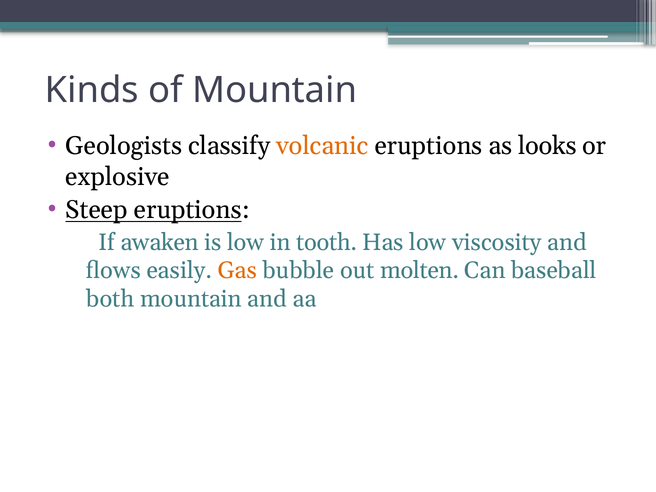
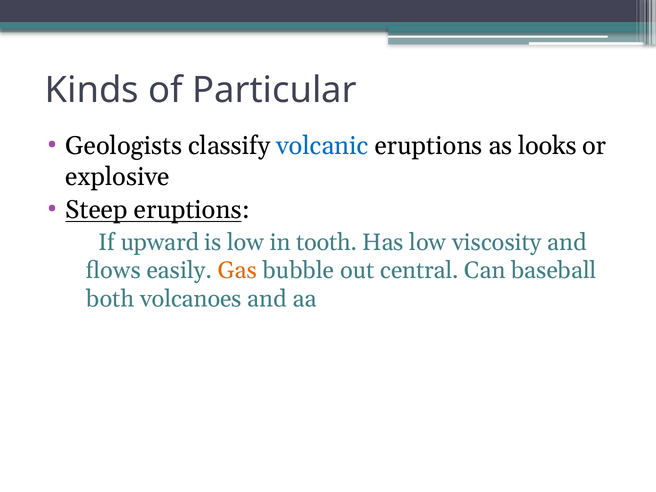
of Mountain: Mountain -> Particular (275, 90)
volcanic colour: orange -> blue (322, 146)
awaken: awaken -> upward (160, 242)
molten: molten -> central (420, 271)
both mountain: mountain -> volcanoes (191, 299)
